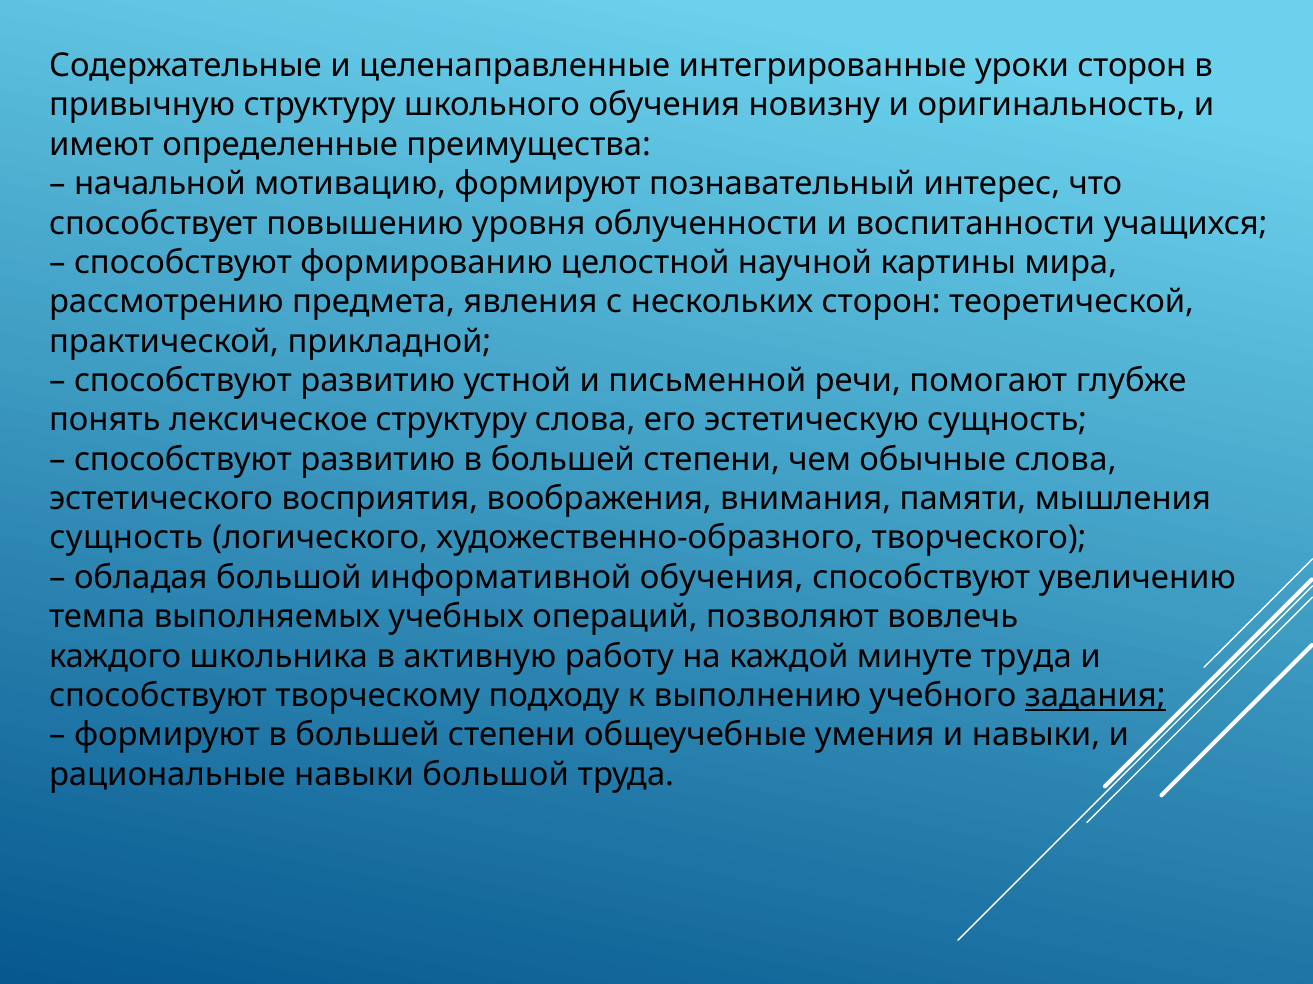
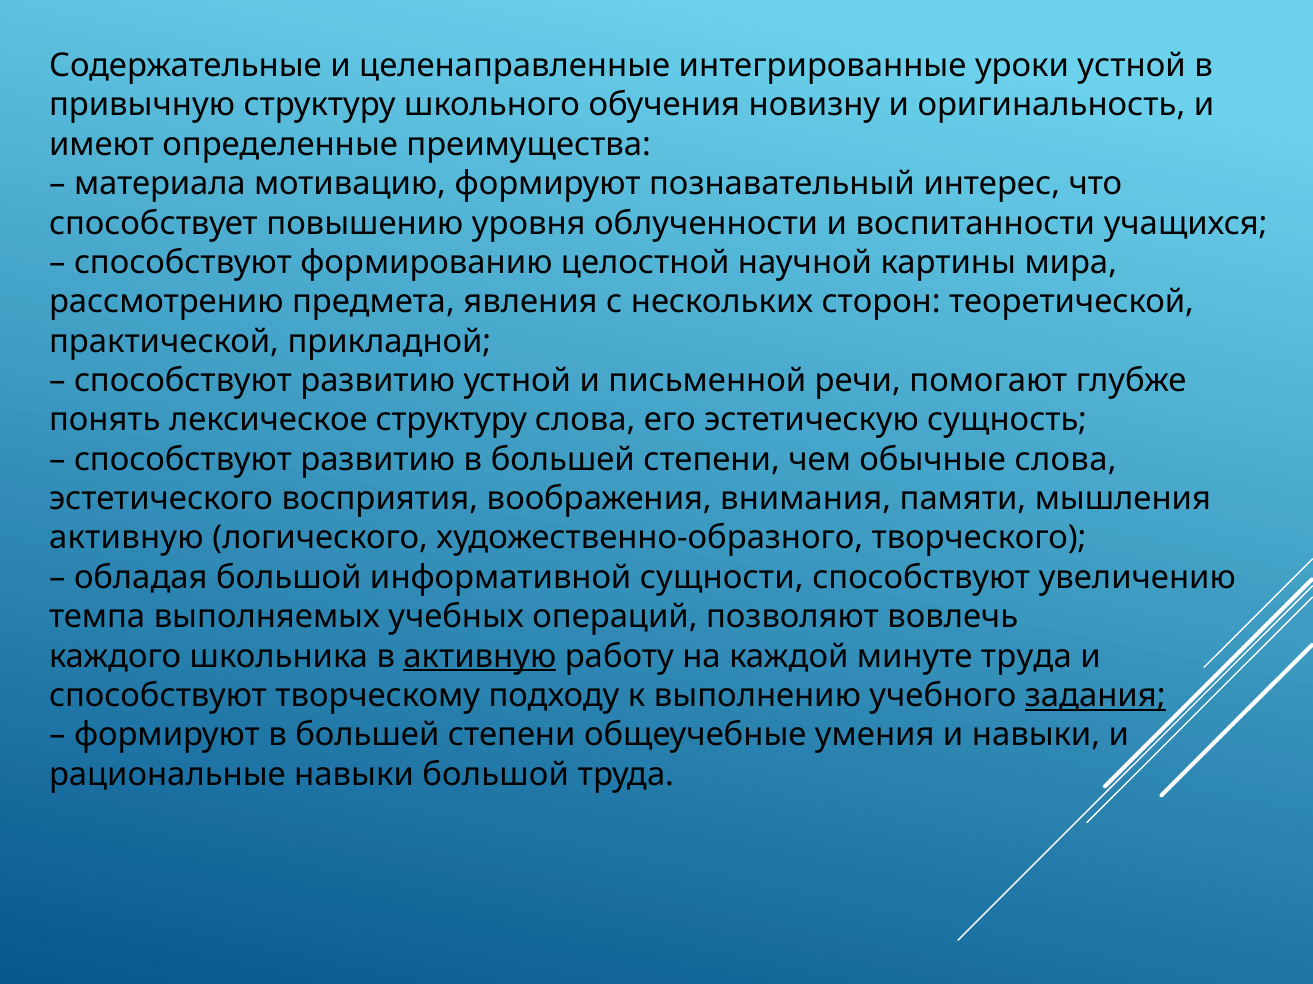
уроки сторон: сторон -> устной (1132, 66)
начальной: начальной -> материала (160, 184)
сущность: сущность -> активную (126, 539)
информативной обучения: обучения -> сущности (722, 578)
активную underline: none -> present (480, 657)
